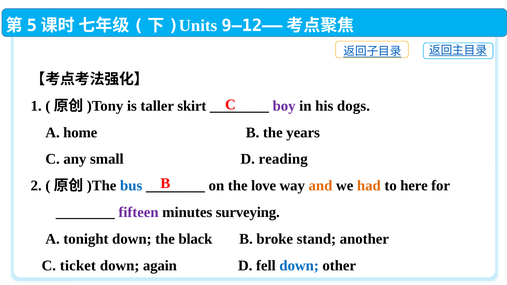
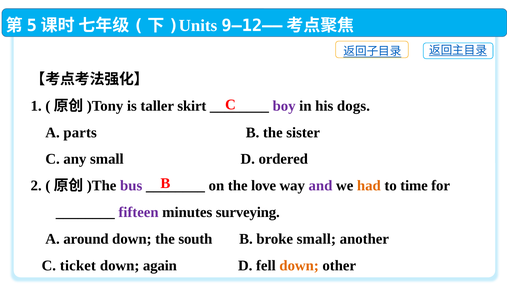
home: home -> parts (80, 133)
years: years -> sister (303, 133)
reading: reading -> ordered (283, 159)
bus colour: blue -> purple (131, 186)
and colour: orange -> purple (321, 186)
here: here -> time (414, 186)
tonight: tonight -> around (86, 239)
black: black -> south (195, 239)
broke stand: stand -> small (316, 239)
down colour: blue -> orange (299, 266)
